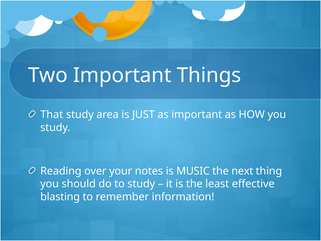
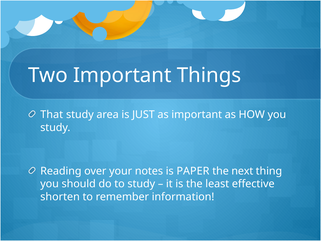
MUSIC: MUSIC -> PAPER (193, 171)
blasting: blasting -> shorten (60, 197)
